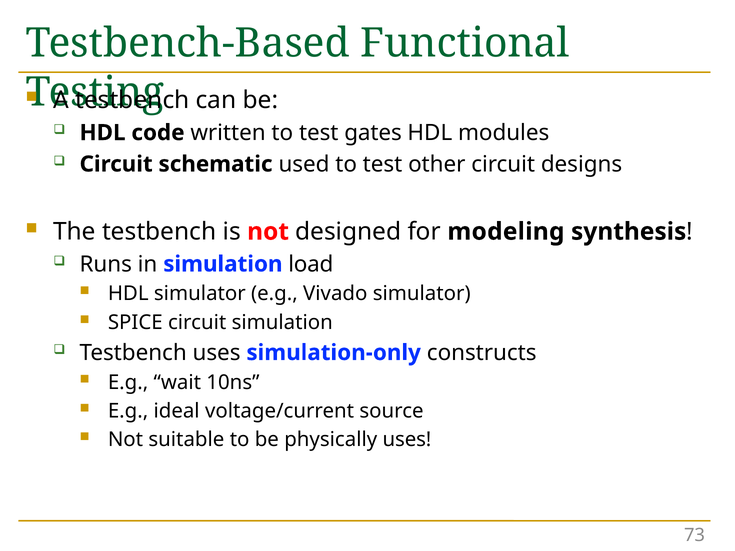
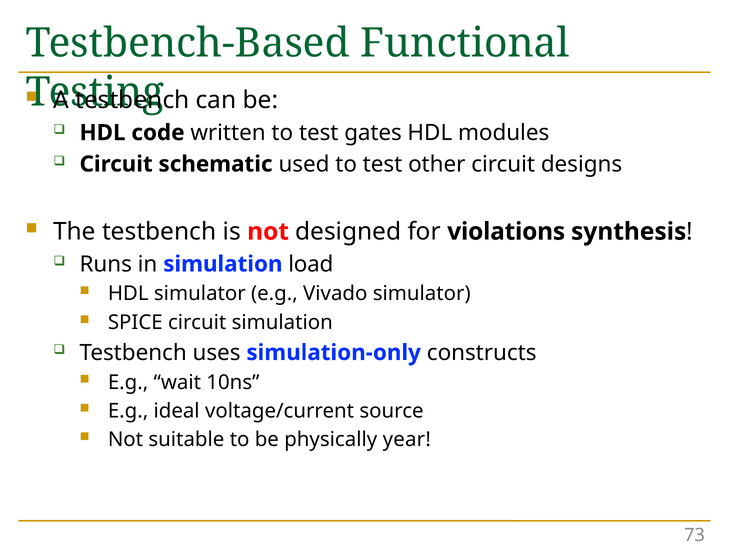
modeling: modeling -> violations (506, 232)
physically uses: uses -> year (407, 440)
